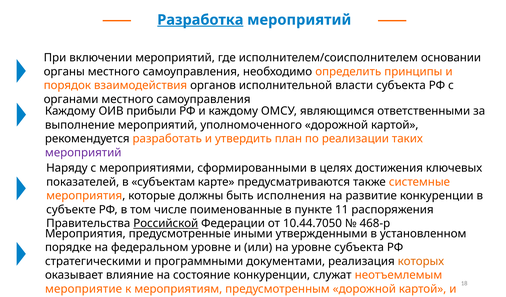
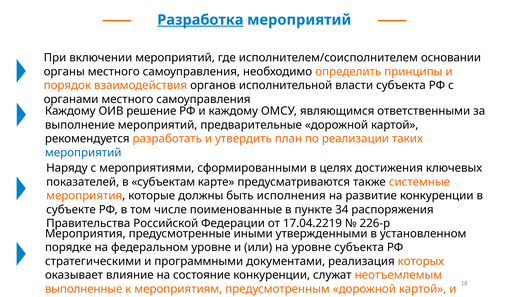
прибыли: прибыли -> решение (151, 111)
уполномоченного: уполномоченного -> предварительные (251, 125)
мероприятий colour: purple -> blue (83, 153)
11: 11 -> 34 (342, 210)
Российской underline: present -> none (166, 224)
10.44.7050: 10.44.7050 -> 17.04.2219 (312, 224)
468-р: 468-р -> 226-р (375, 224)
мероприятие: мероприятие -> выполненные (84, 289)
